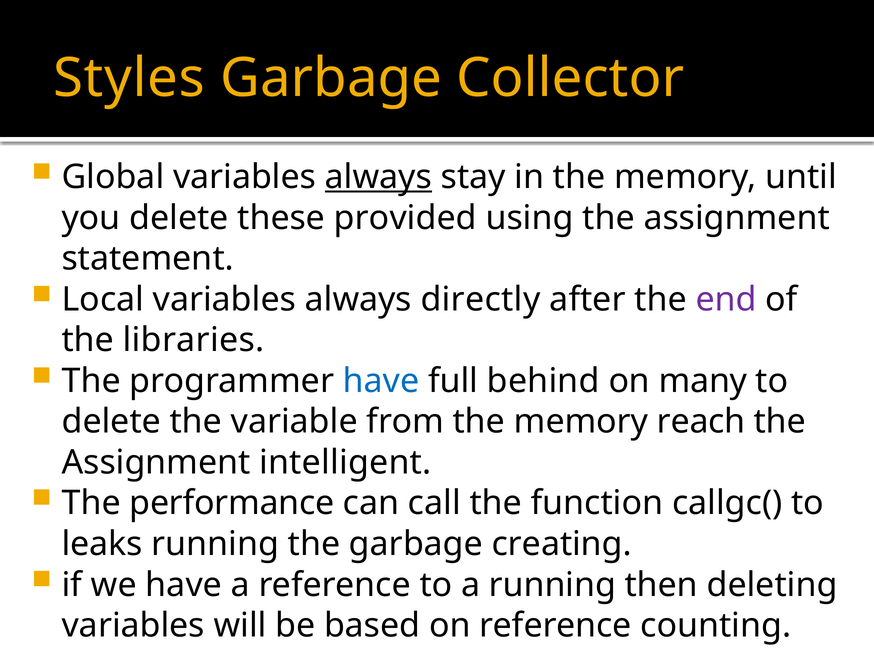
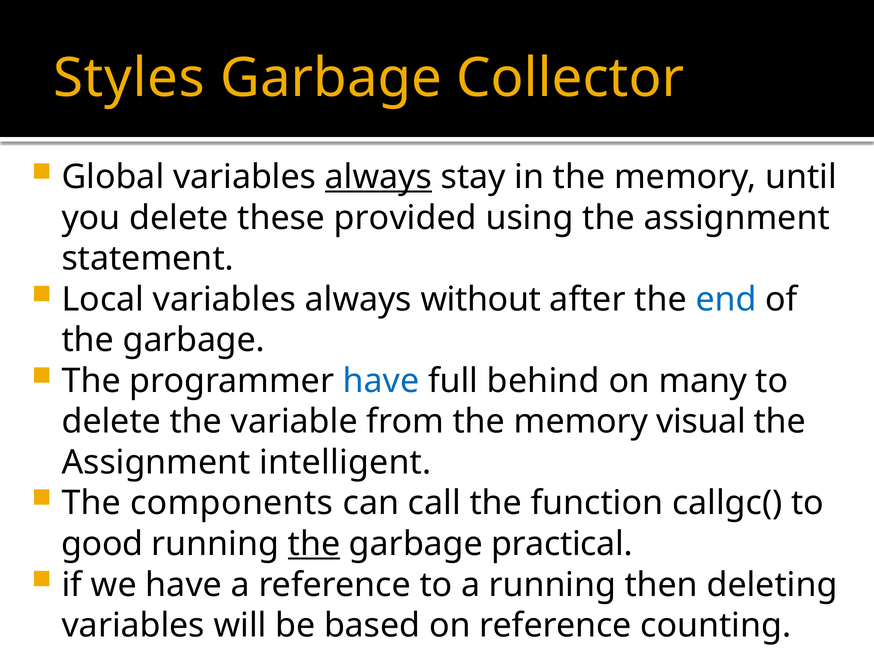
directly: directly -> without (481, 300)
end colour: purple -> blue (726, 300)
libraries: libraries -> garbage (194, 340)
reach: reach -> visual (701, 422)
performance: performance -> components (232, 504)
leaks: leaks -> good (102, 544)
the underline: none -> present (314, 544)
creating: creating -> practical (562, 544)
